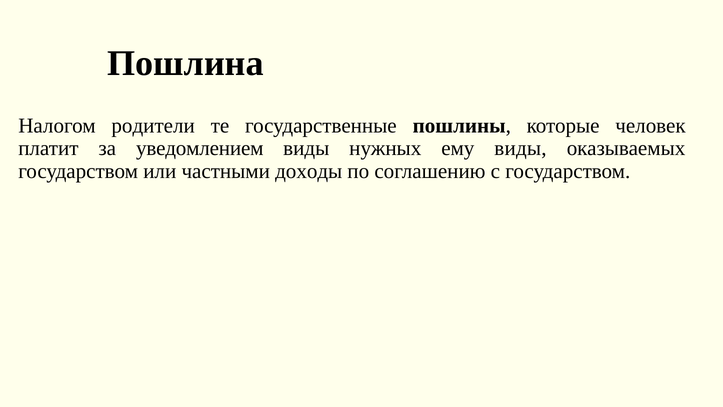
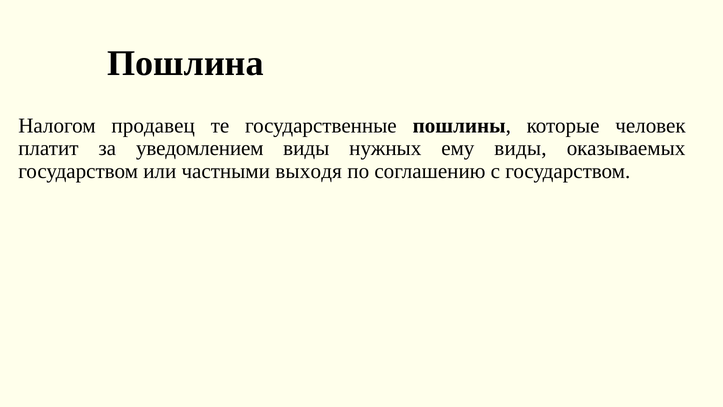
родители: родители -> продавец (153, 125)
доходы: доходы -> выходя (309, 171)
